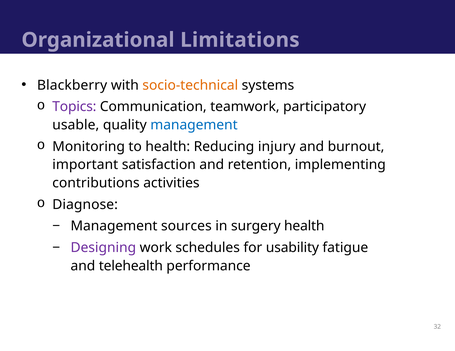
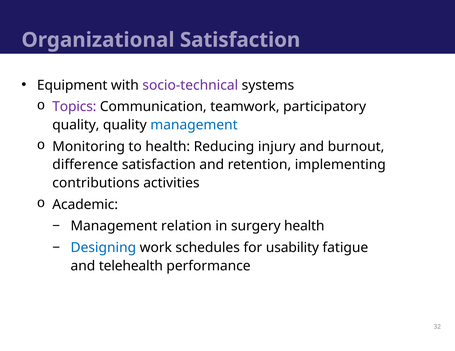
Organizational Limitations: Limitations -> Satisfaction (240, 40)
Blackberry: Blackberry -> Equipment (72, 85)
socio-technical colour: orange -> purple (190, 85)
usable: usable -> quality (76, 125)
important: important -> difference (85, 165)
Diagnose: Diagnose -> Academic (85, 205)
sources: sources -> relation (186, 226)
Designing colour: purple -> blue (103, 248)
